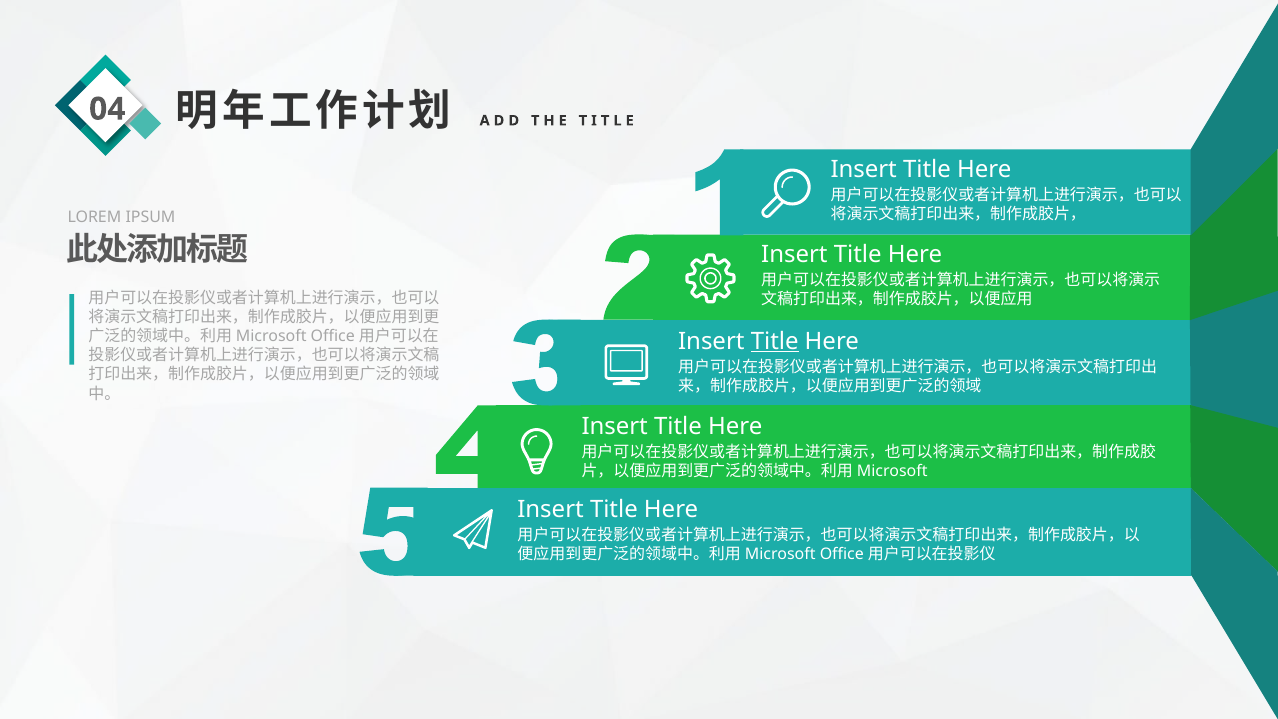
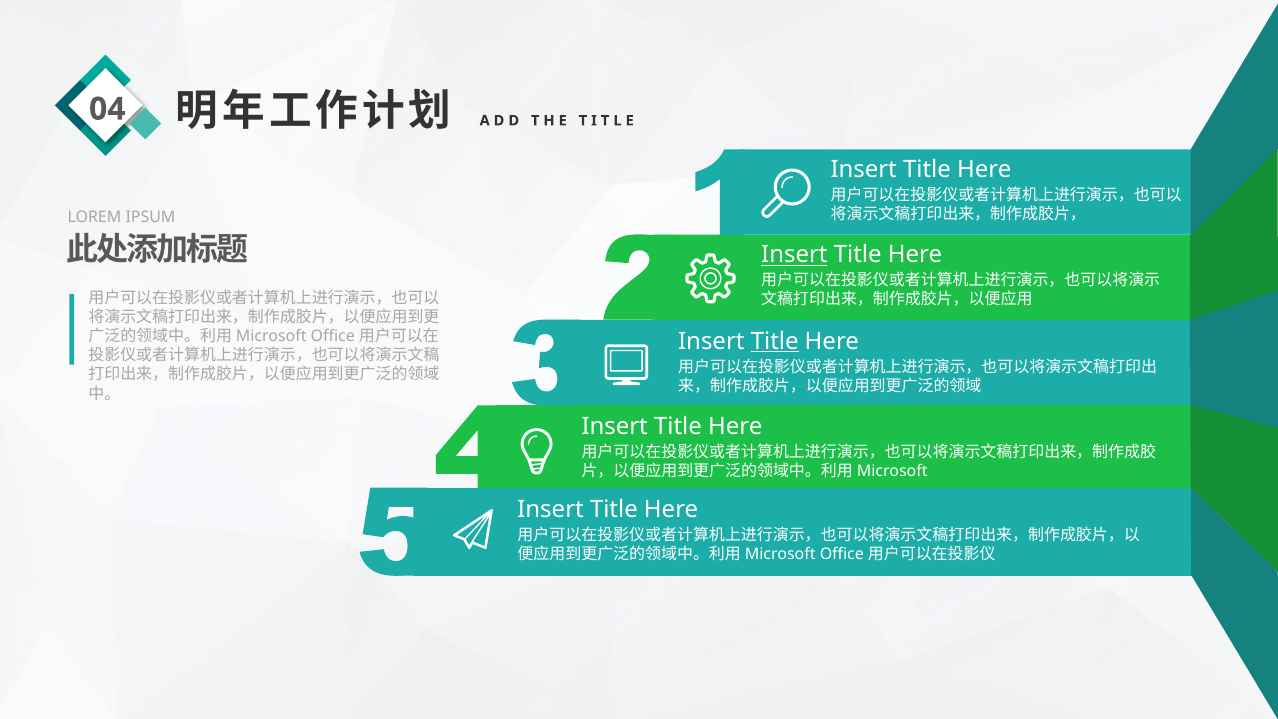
Insert underline: none -> present (794, 255)
